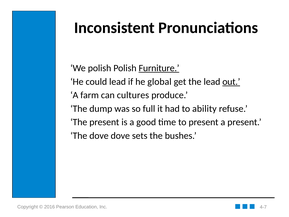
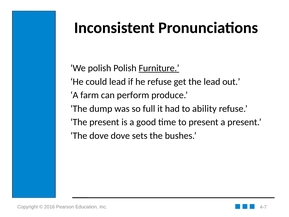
he global: global -> refuse (160, 82)
out underline: present -> none (231, 82)
cultures: cultures -> perform (133, 95)
